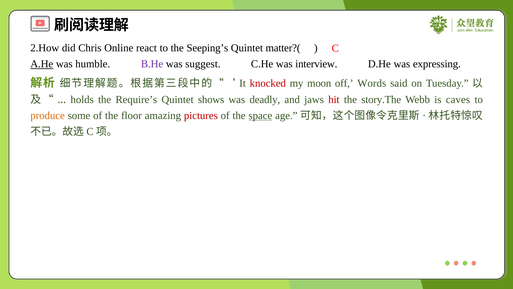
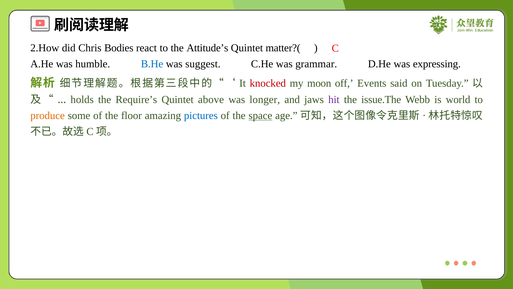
Online: Online -> Bodies (119, 48)
Seeping’s: Seeping’s -> Attitude’s (207, 48)
A.He underline: present -> none (42, 64)
B.He colour: purple -> blue (152, 64)
interview: interview -> grammar (316, 64)
Words: Words -> Events (372, 83)
shows: shows -> above (211, 99)
deadly: deadly -> longer (265, 99)
hit colour: red -> purple (334, 99)
story.The: story.The -> issue.The (381, 99)
caves: caves -> world (458, 99)
pictures colour: red -> blue (201, 115)
